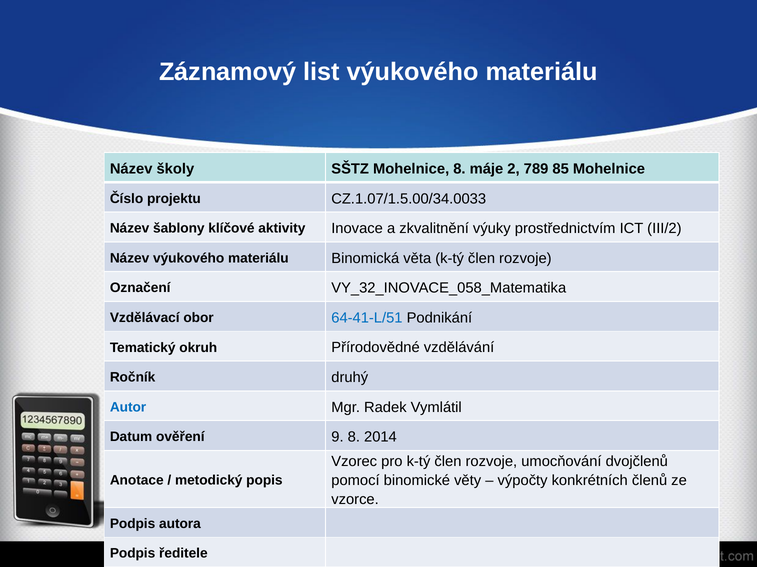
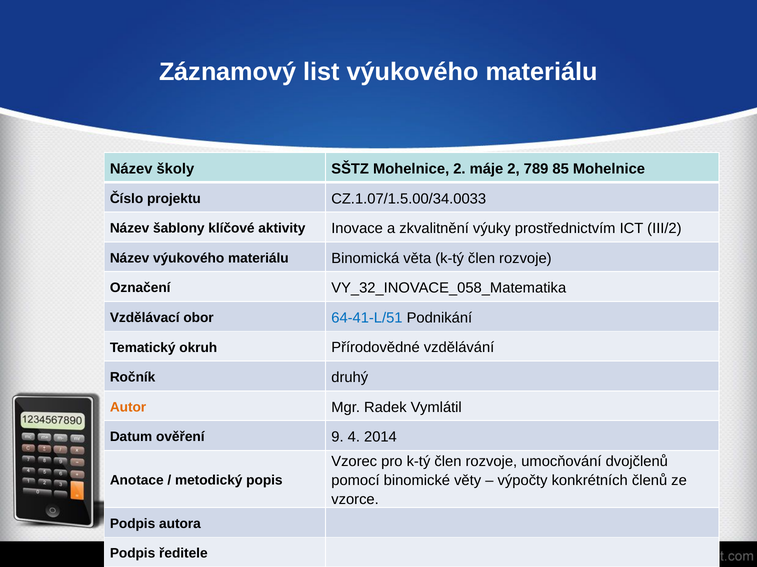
Mohelnice 8: 8 -> 2 (459, 169)
Autor colour: blue -> orange (128, 408)
9 8: 8 -> 4 (354, 438)
